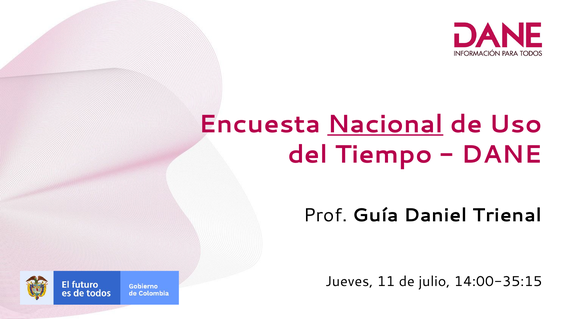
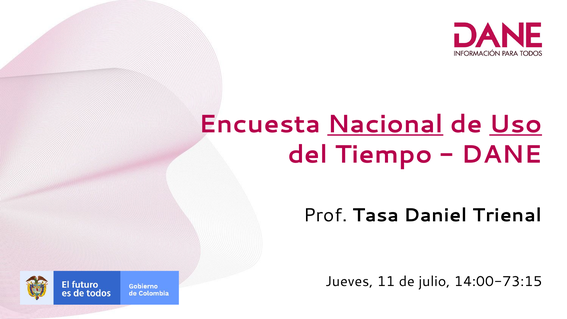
Uso underline: none -> present (516, 124)
Guía: Guía -> Tasa (376, 215)
14:00-35:15: 14:00-35:15 -> 14:00-73:15 (498, 282)
